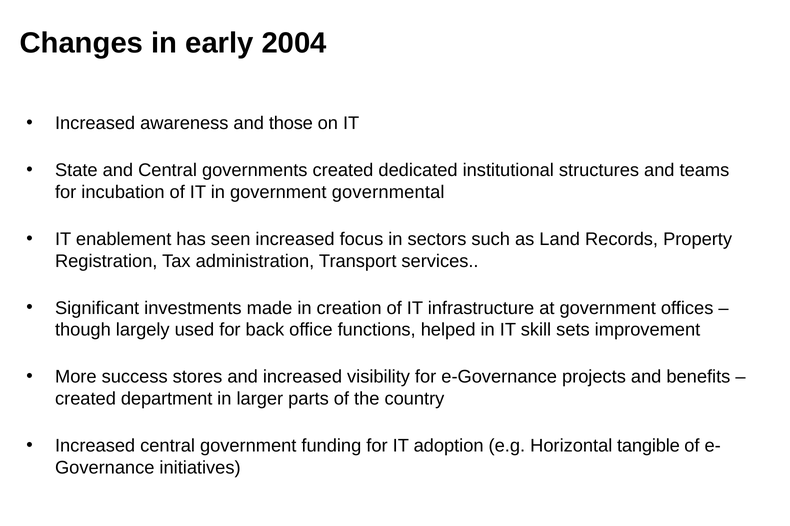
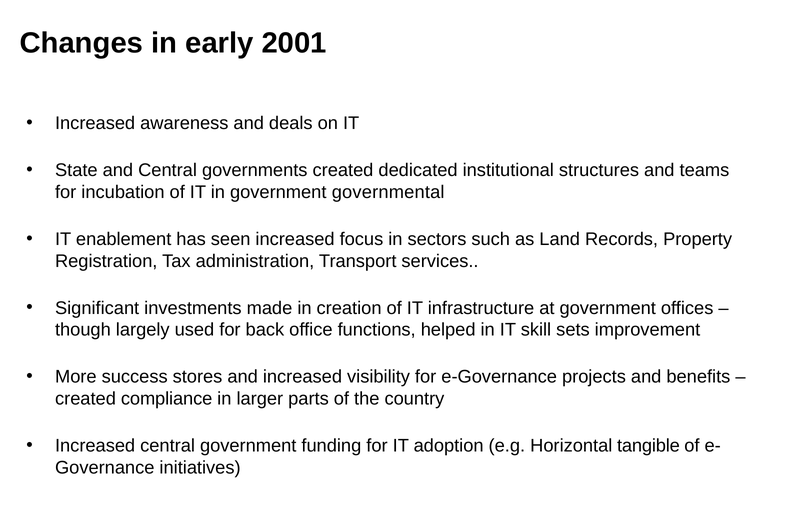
2004: 2004 -> 2001 (294, 43)
those: those -> deals (291, 123)
department: department -> compliance (167, 399)
